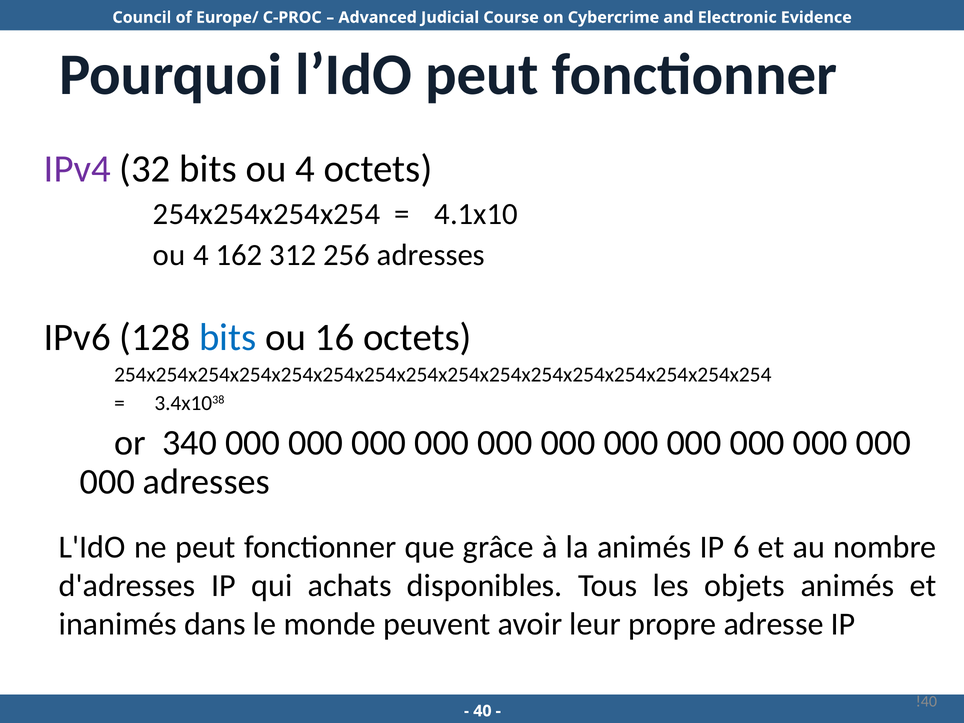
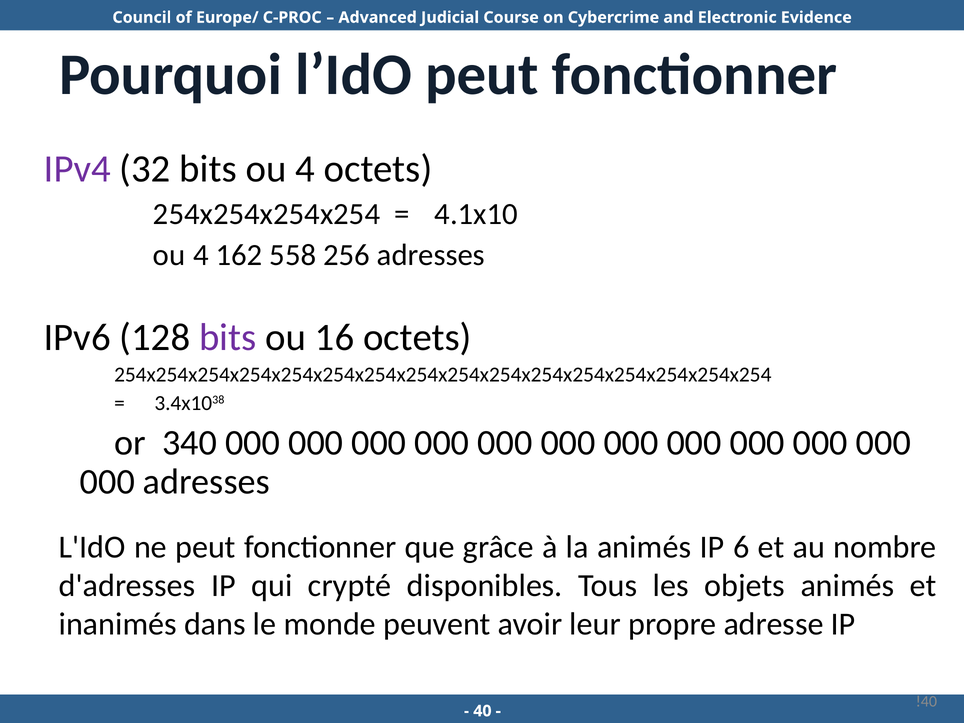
312: 312 -> 558 (293, 255)
bits colour: blue -> purple (228, 337)
achats: achats -> crypté (350, 586)
